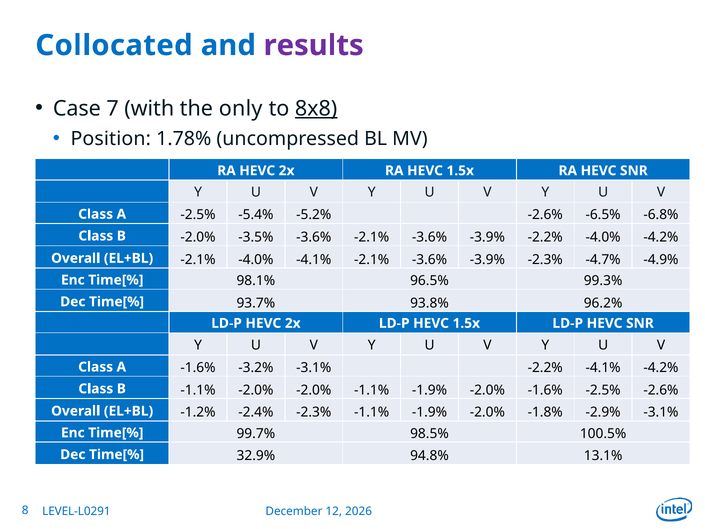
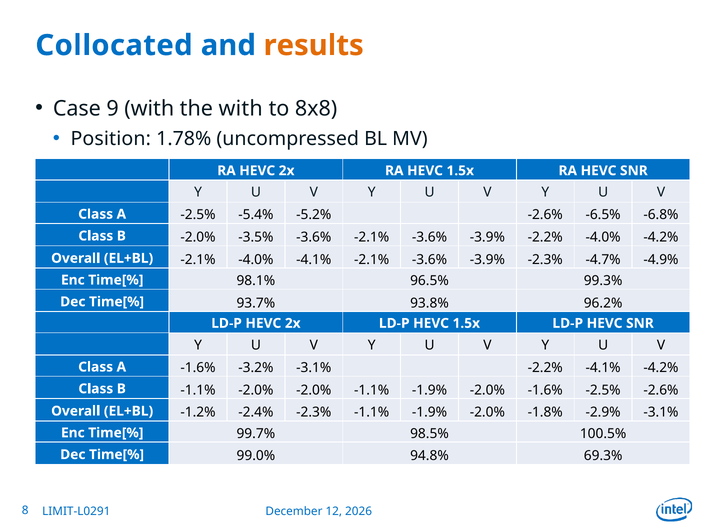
results colour: purple -> orange (314, 45)
7: 7 -> 9 (113, 108)
the only: only -> with (241, 108)
8x8 underline: present -> none (316, 108)
32.9%: 32.9% -> 99.0% (256, 456)
13.1%: 13.1% -> 69.3% (603, 456)
LEVEL-L0291: LEVEL-L0291 -> LIMIT-L0291 (76, 511)
